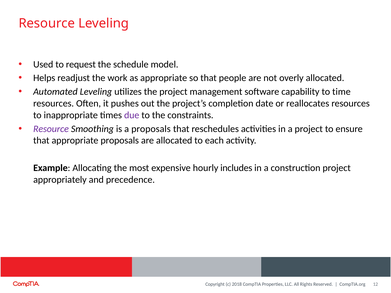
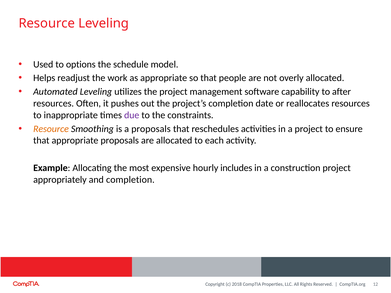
request: request -> options (81, 64)
time: time -> after (342, 92)
Resource colour: purple -> orange (51, 129)
and precedence: precedence -> completion (130, 180)
